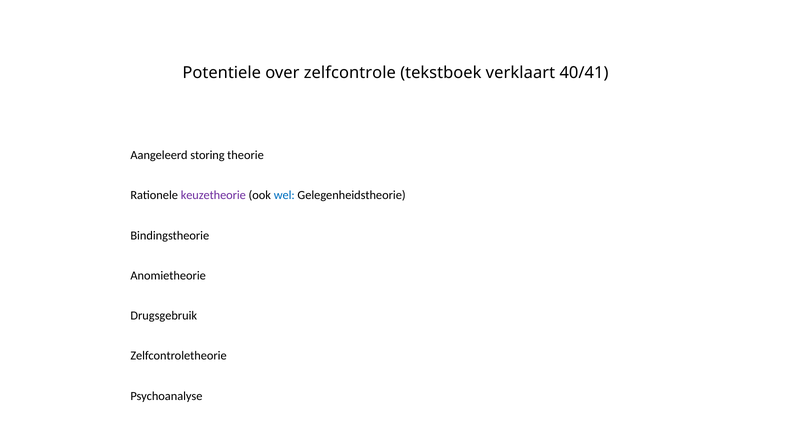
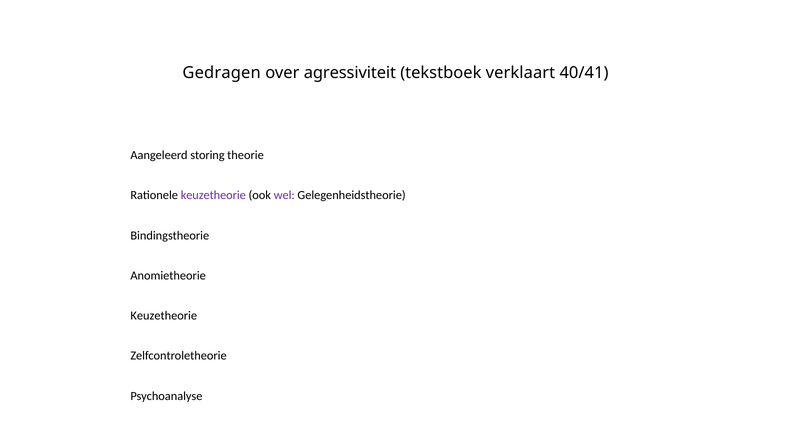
Potentiele: Potentiele -> Gedragen (222, 73)
zelfcontrole: zelfcontrole -> agressiviteit (350, 73)
wel colour: blue -> purple (284, 195)
Drugsgebruik: Drugsgebruik -> Keuzetheorie (164, 316)
